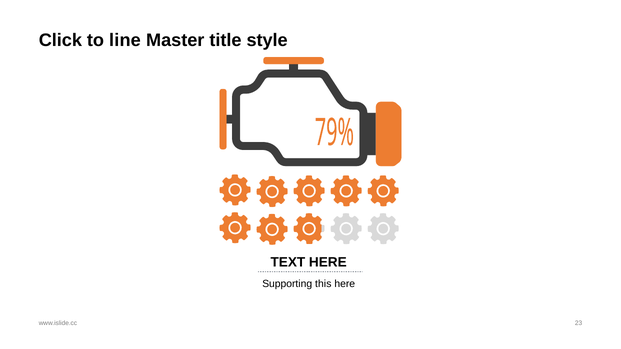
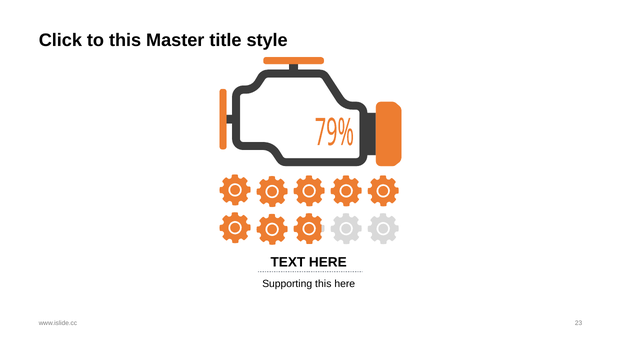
to line: line -> this (125, 40)
